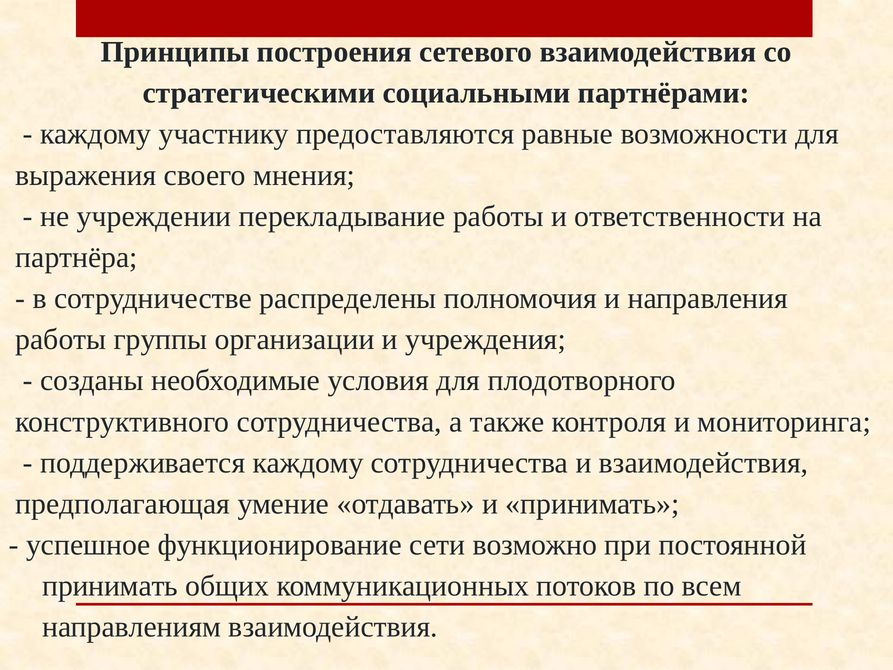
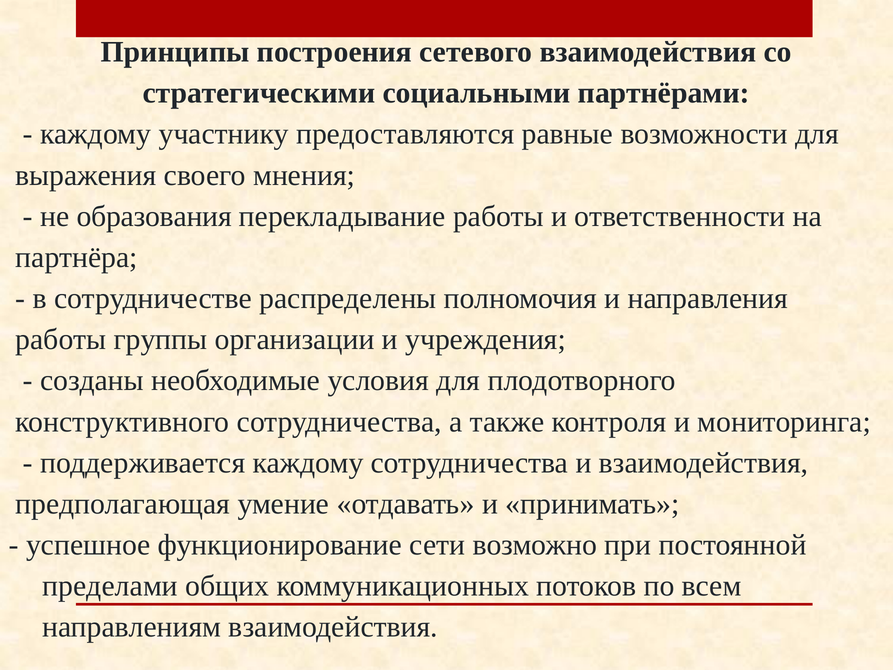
учреждении: учреждении -> образования (154, 216)
принимать: принимать -> пределами (110, 586)
